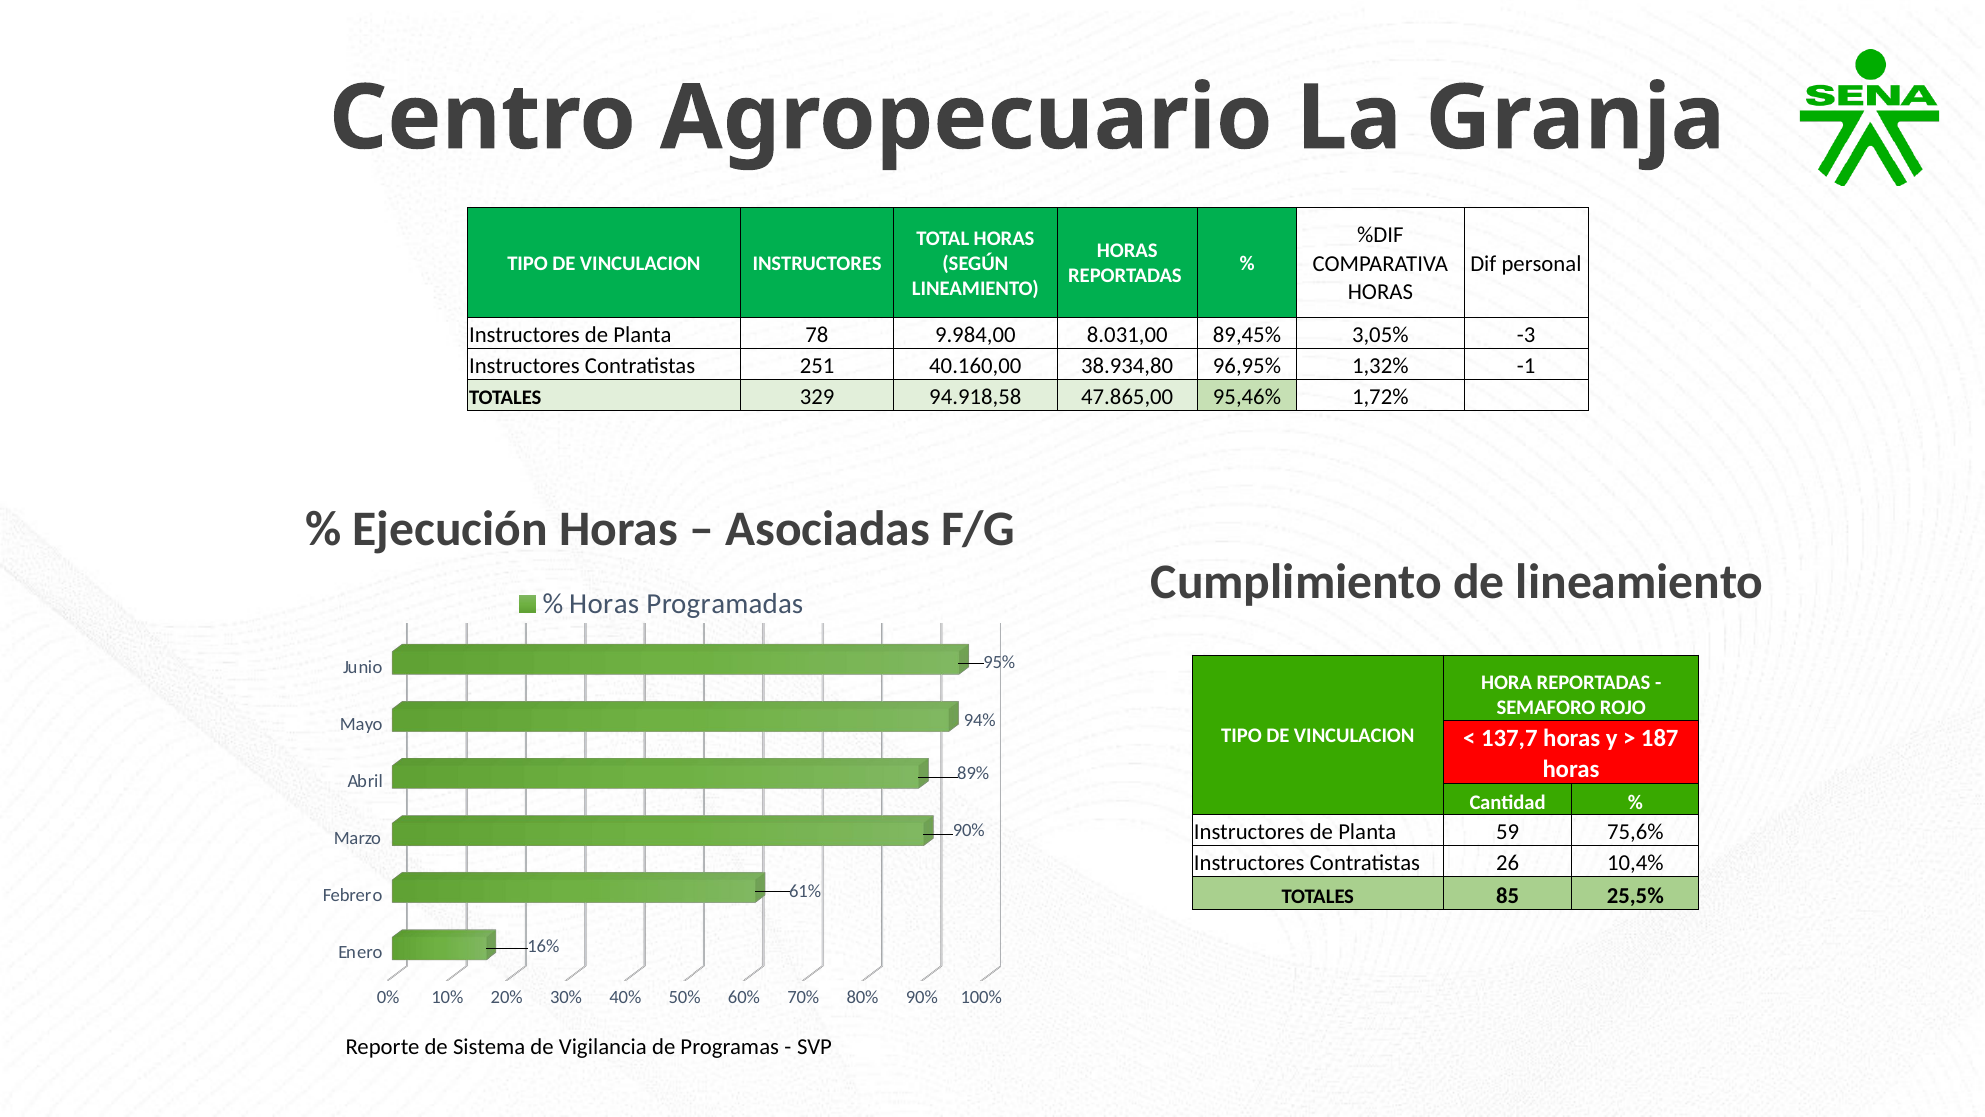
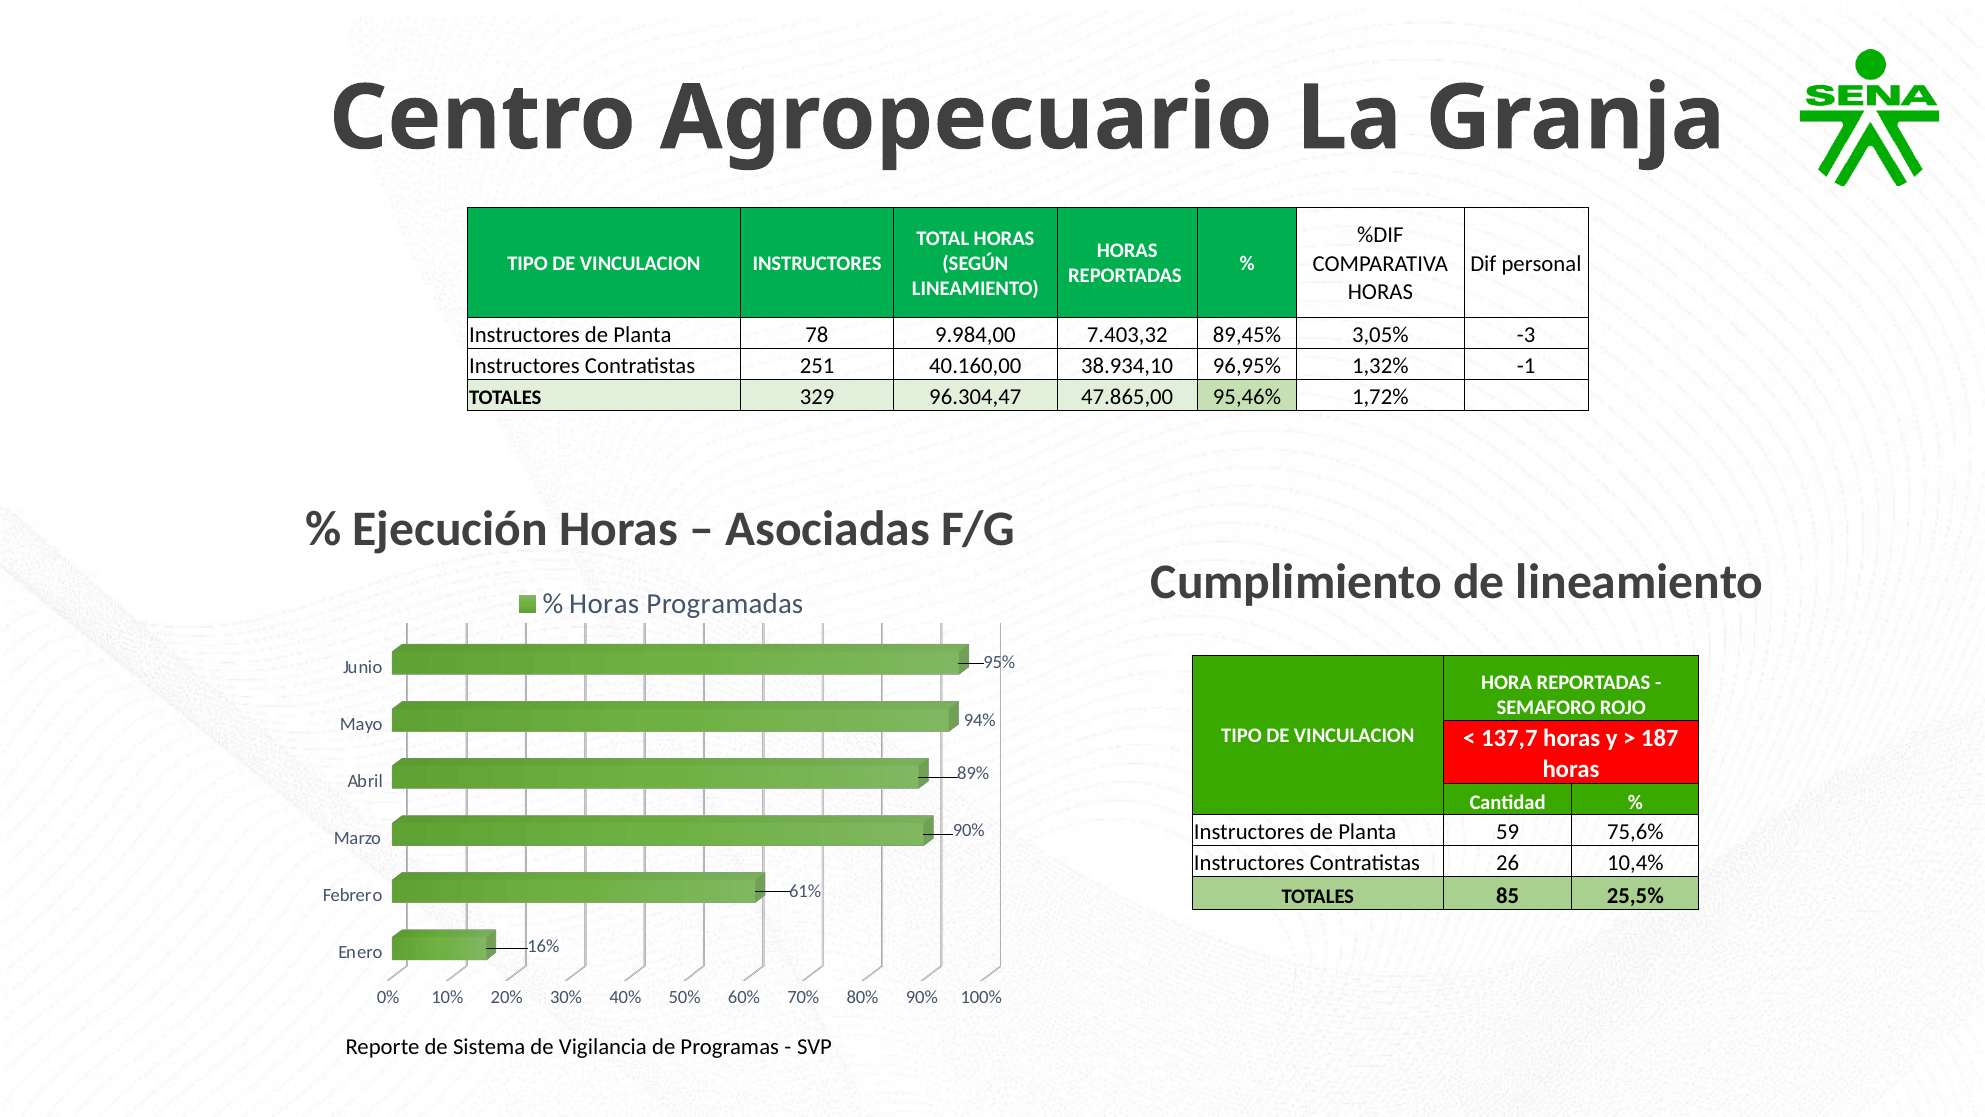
8.031,00: 8.031,00 -> 7.403,32 (1127, 334)
38.934,80: 38.934,80 -> 38.934,10 (1127, 366)
94.918,58: 94.918,58 -> 96.304,47 (975, 397)
